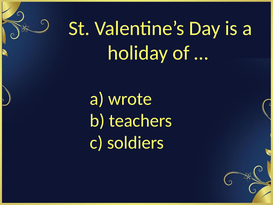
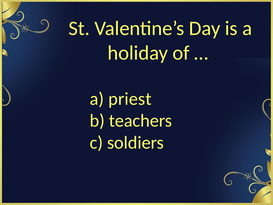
wrote: wrote -> priest (130, 99)
